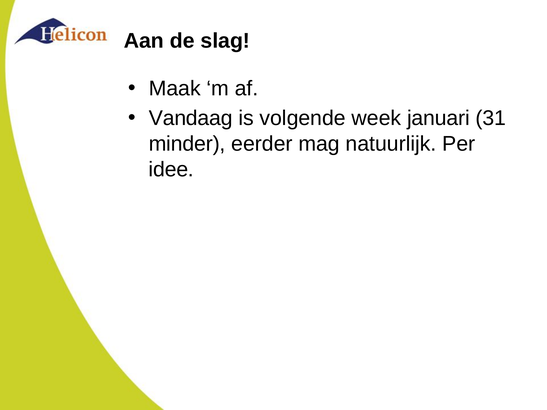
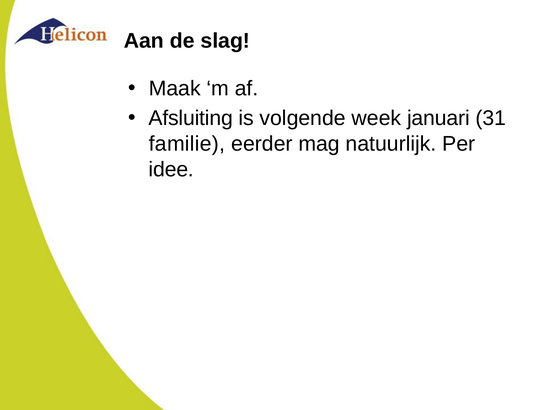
Vandaag: Vandaag -> Afsluiting (191, 118)
minder: minder -> familie (187, 144)
